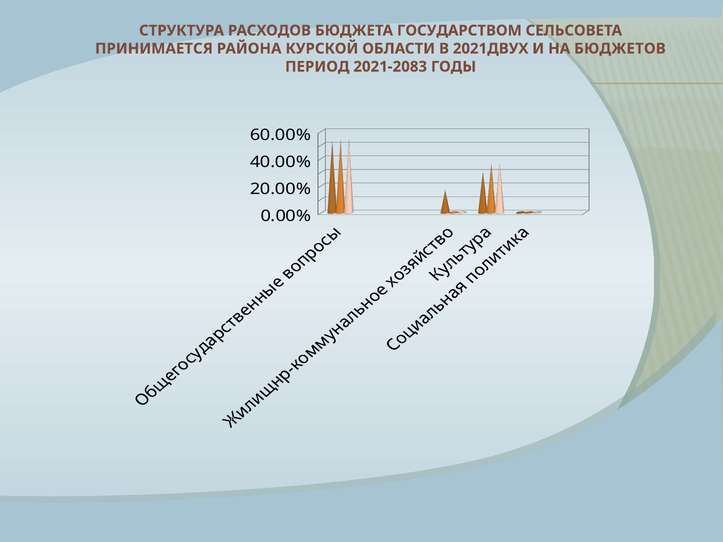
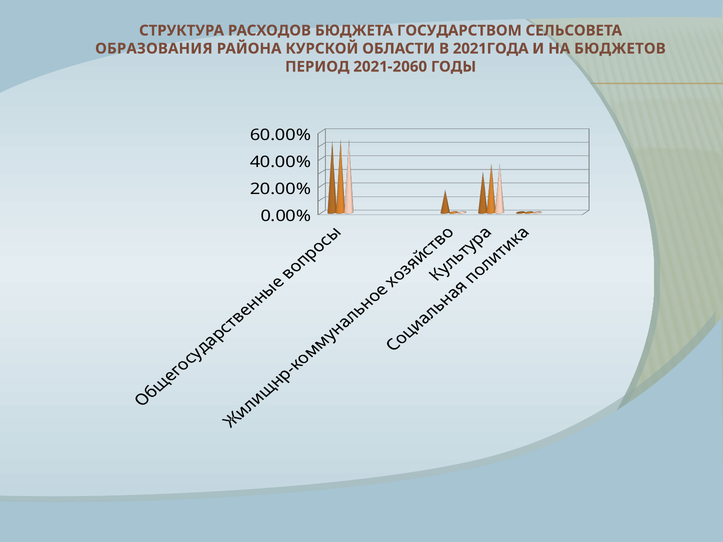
ПРИНИМАЕТСЯ: ПРИНИМАЕТСЯ -> ОБРАЗОВАНИЯ (154, 49)
2021ДВУХ: 2021ДВУХ -> 2021ГОДА (491, 49)
2021-2083: 2021-2083 -> 2021-2060 (390, 67)
